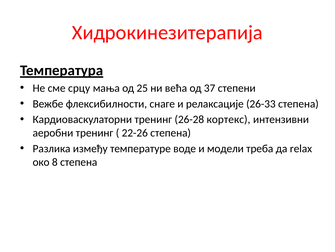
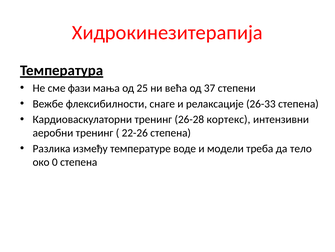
срцу: срцу -> фази (79, 88)
relаx: relаx -> тело (301, 148)
8: 8 -> 0 (55, 162)
